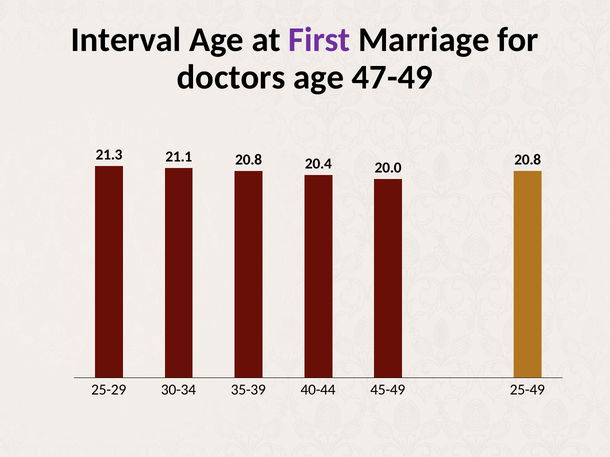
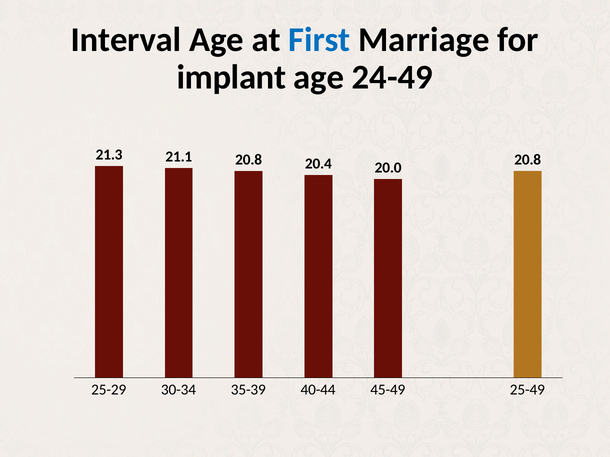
First colour: purple -> blue (319, 40)
doctors: doctors -> implant (231, 77)
47-49: 47-49 -> 24-49 (392, 77)
